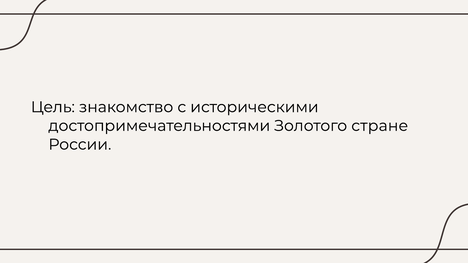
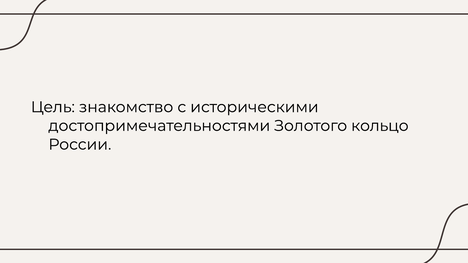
стране: стране -> кольцо (380, 126)
